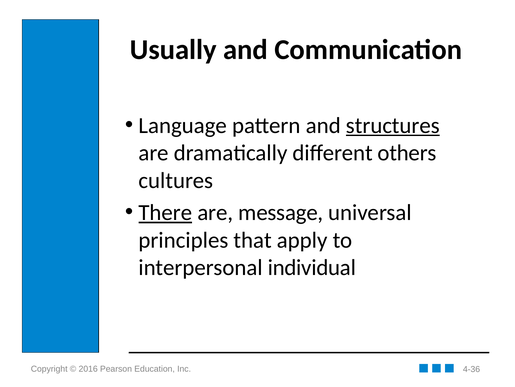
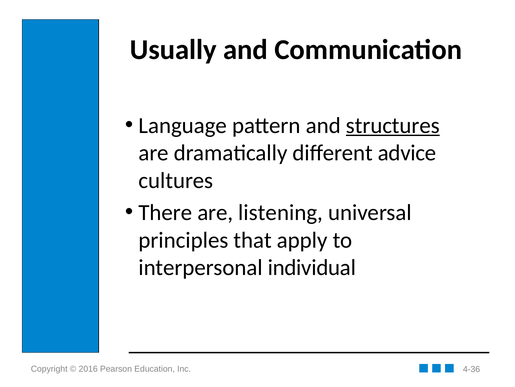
others: others -> advice (407, 153)
There underline: present -> none (165, 212)
message: message -> listening (281, 212)
